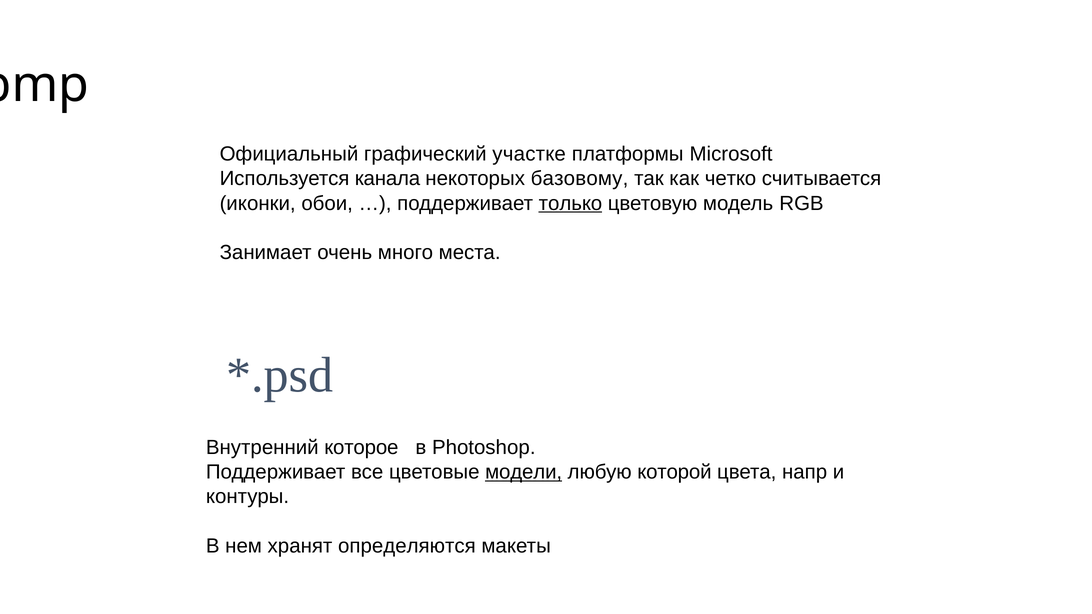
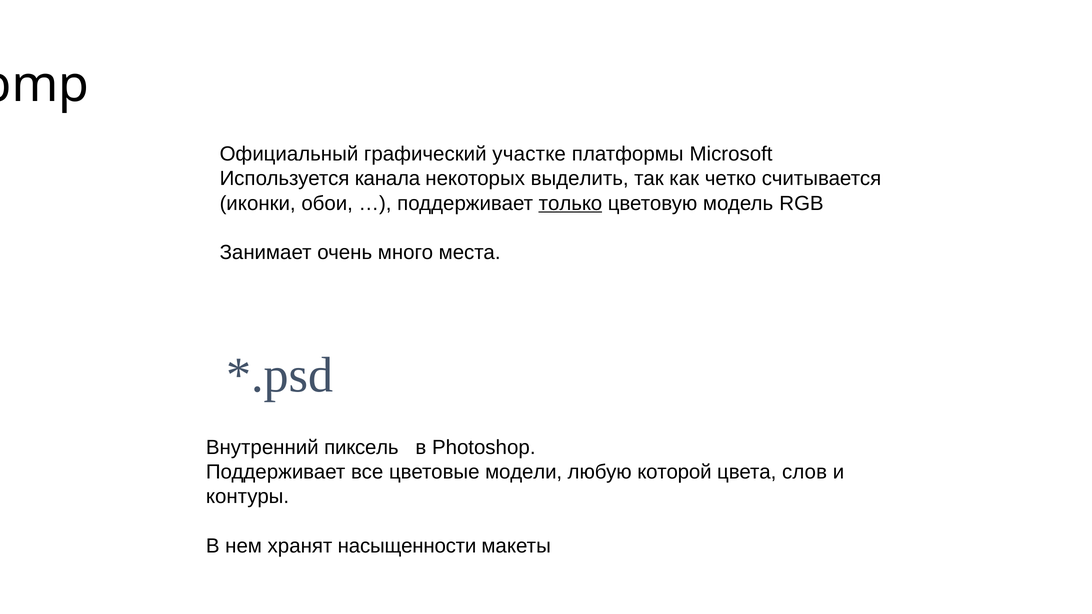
базовому: базовому -> выделить (580, 179)
которое: которое -> пиксель (361, 448)
модели underline: present -> none (524, 472)
напр: напр -> слов (805, 472)
определяются: определяются -> насыщенности (407, 546)
